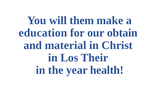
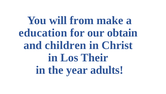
them: them -> from (82, 20)
material: material -> children (66, 45)
health: health -> adults (107, 70)
